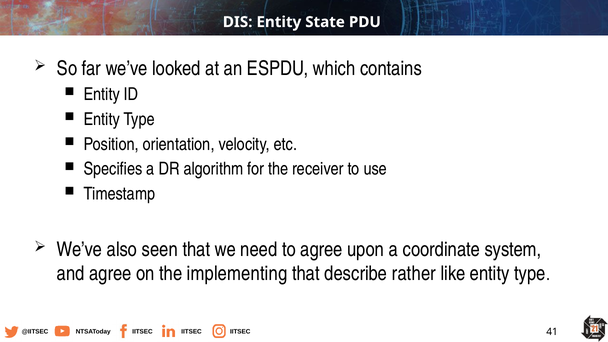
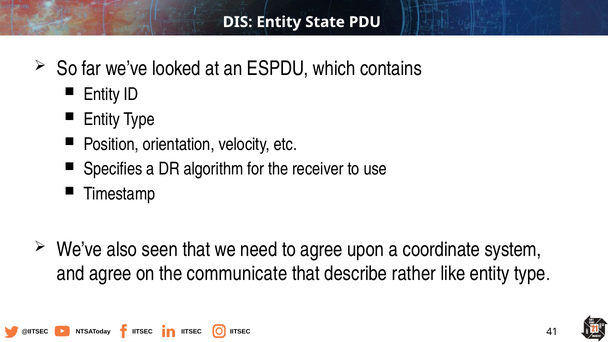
implementing: implementing -> communicate (237, 274)
